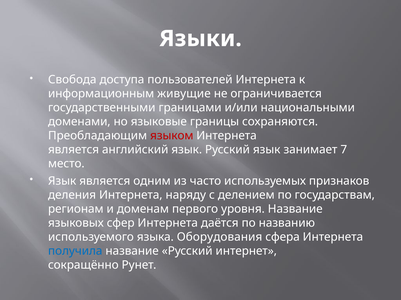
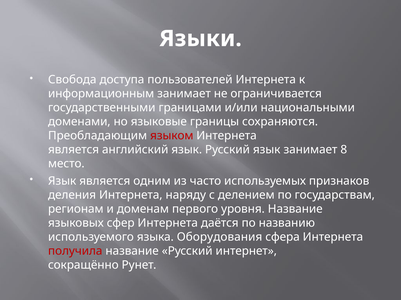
информационным живущие: живущие -> занимает (184, 94)
7: 7 -> 8 (344, 150)
получила colour: blue -> red (75, 252)
